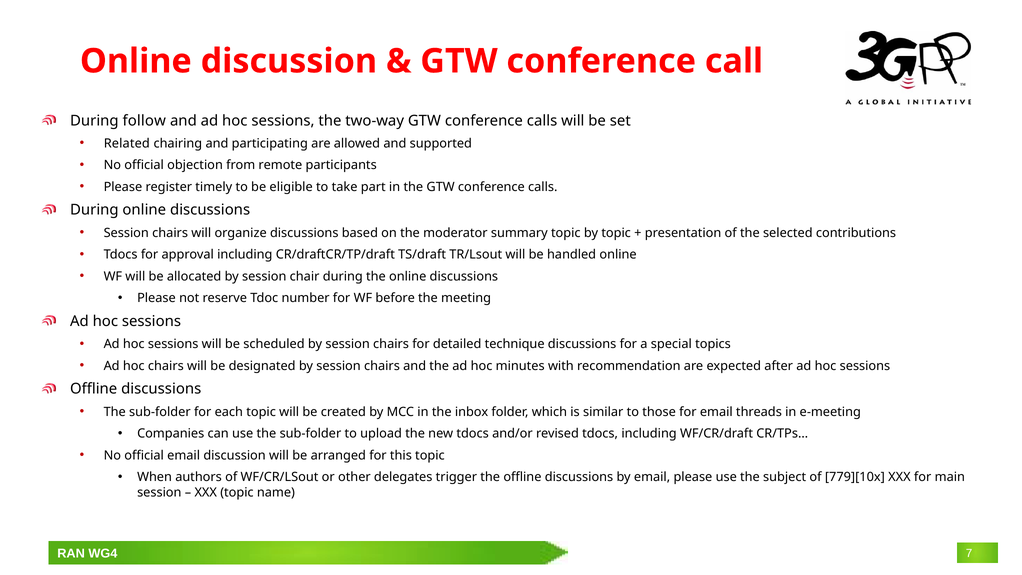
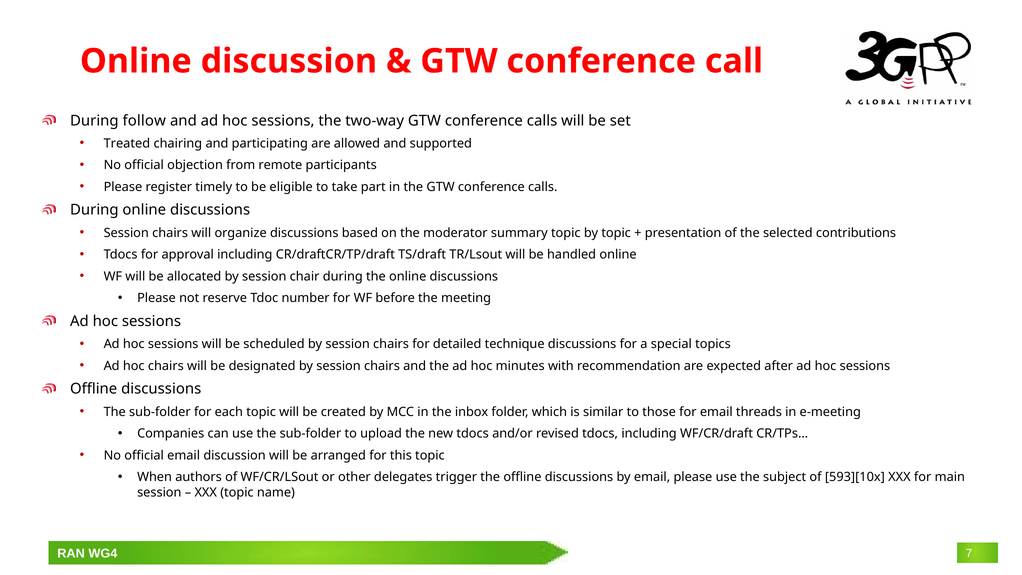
Related: Related -> Treated (127, 143)
779][10x: 779][10x -> 593][10x (855, 477)
